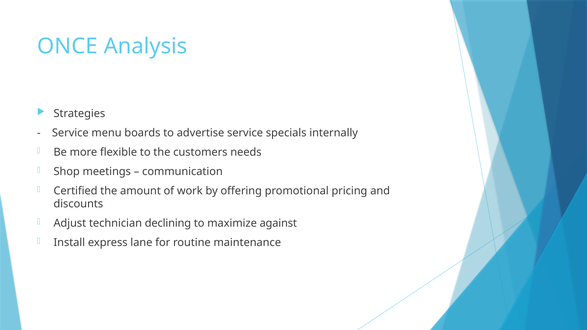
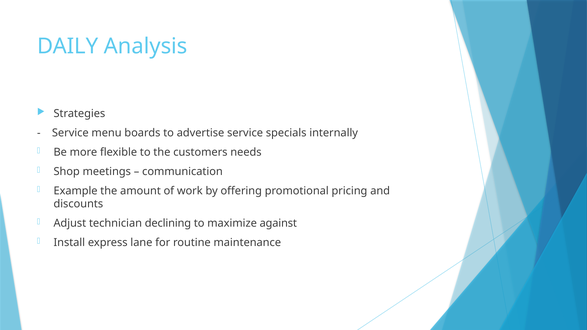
ONCE: ONCE -> DAILY (68, 46)
Certified: Certified -> Example (76, 191)
